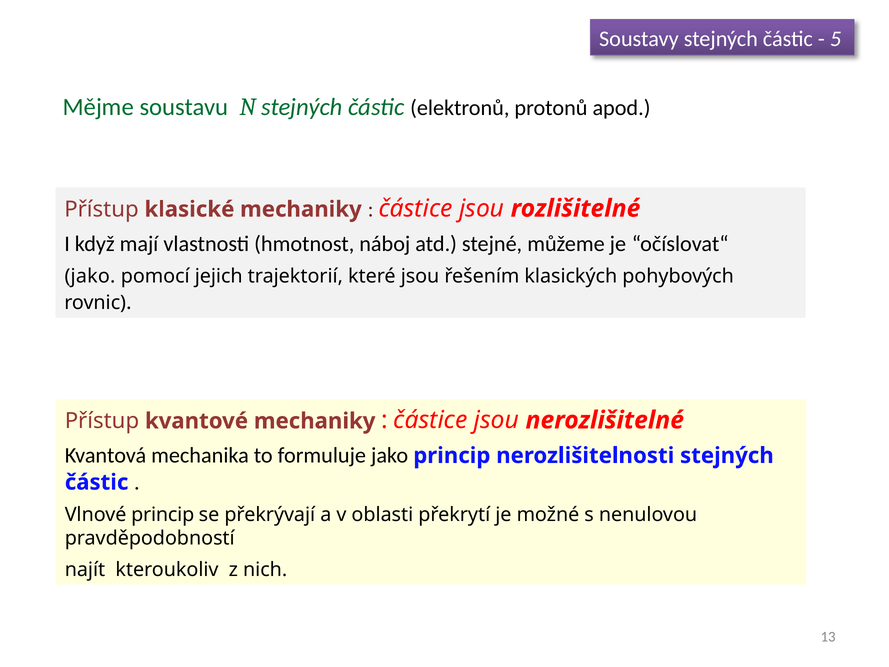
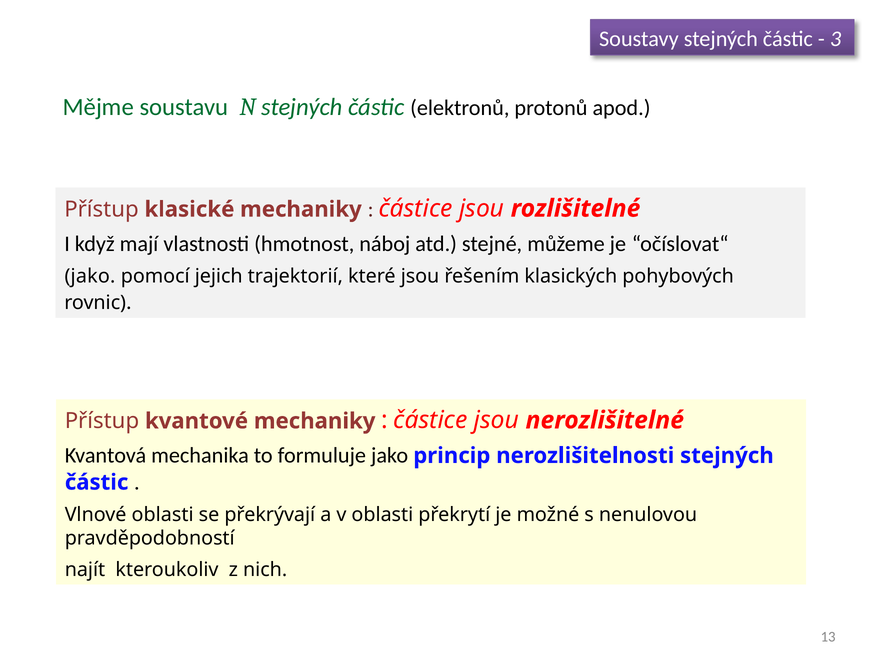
5: 5 -> 3 (836, 39)
Vlnové princip: princip -> oblasti (163, 515)
